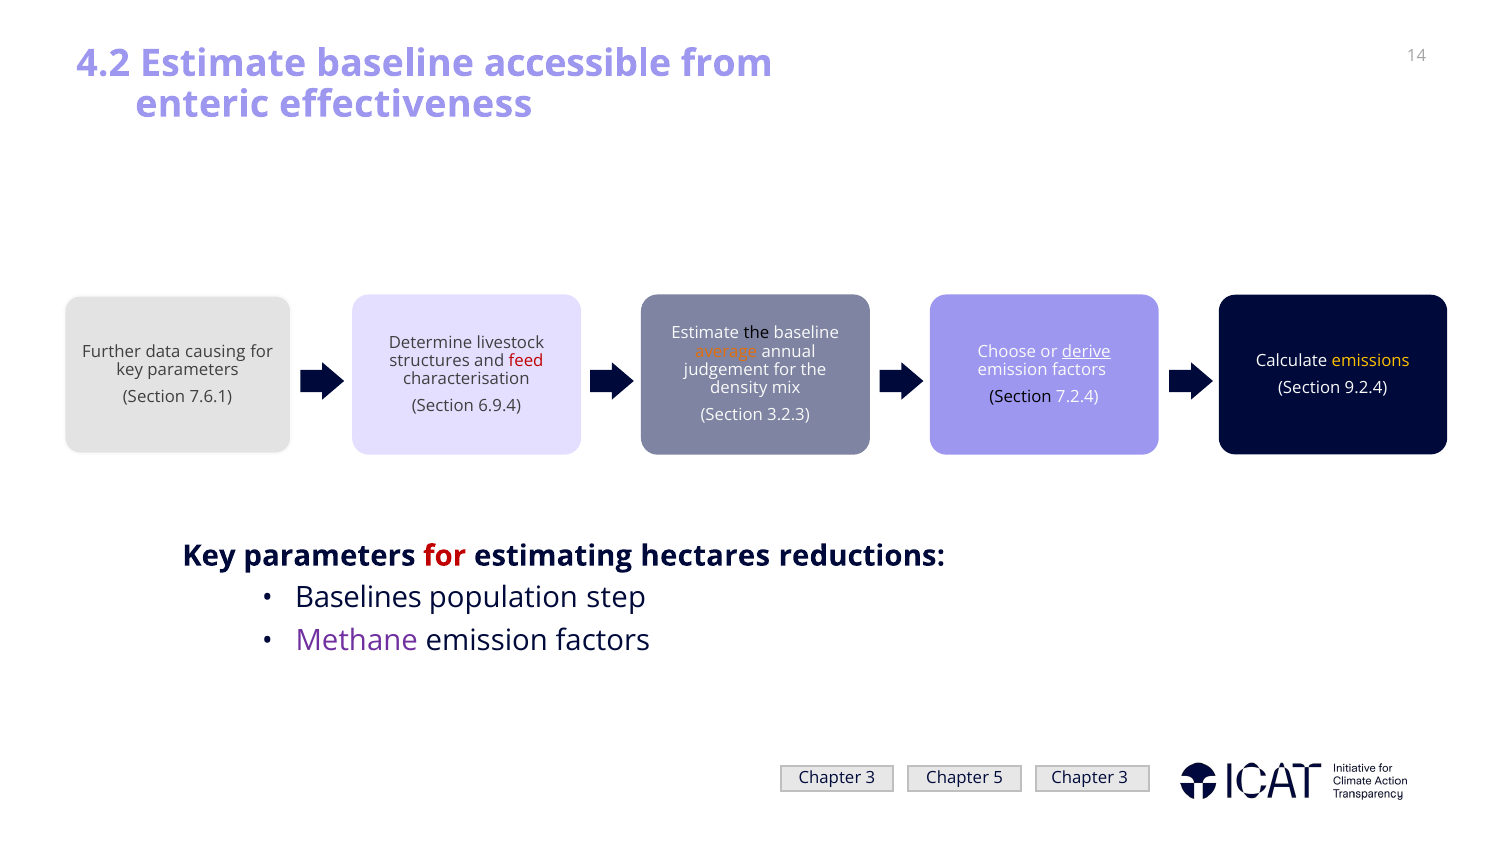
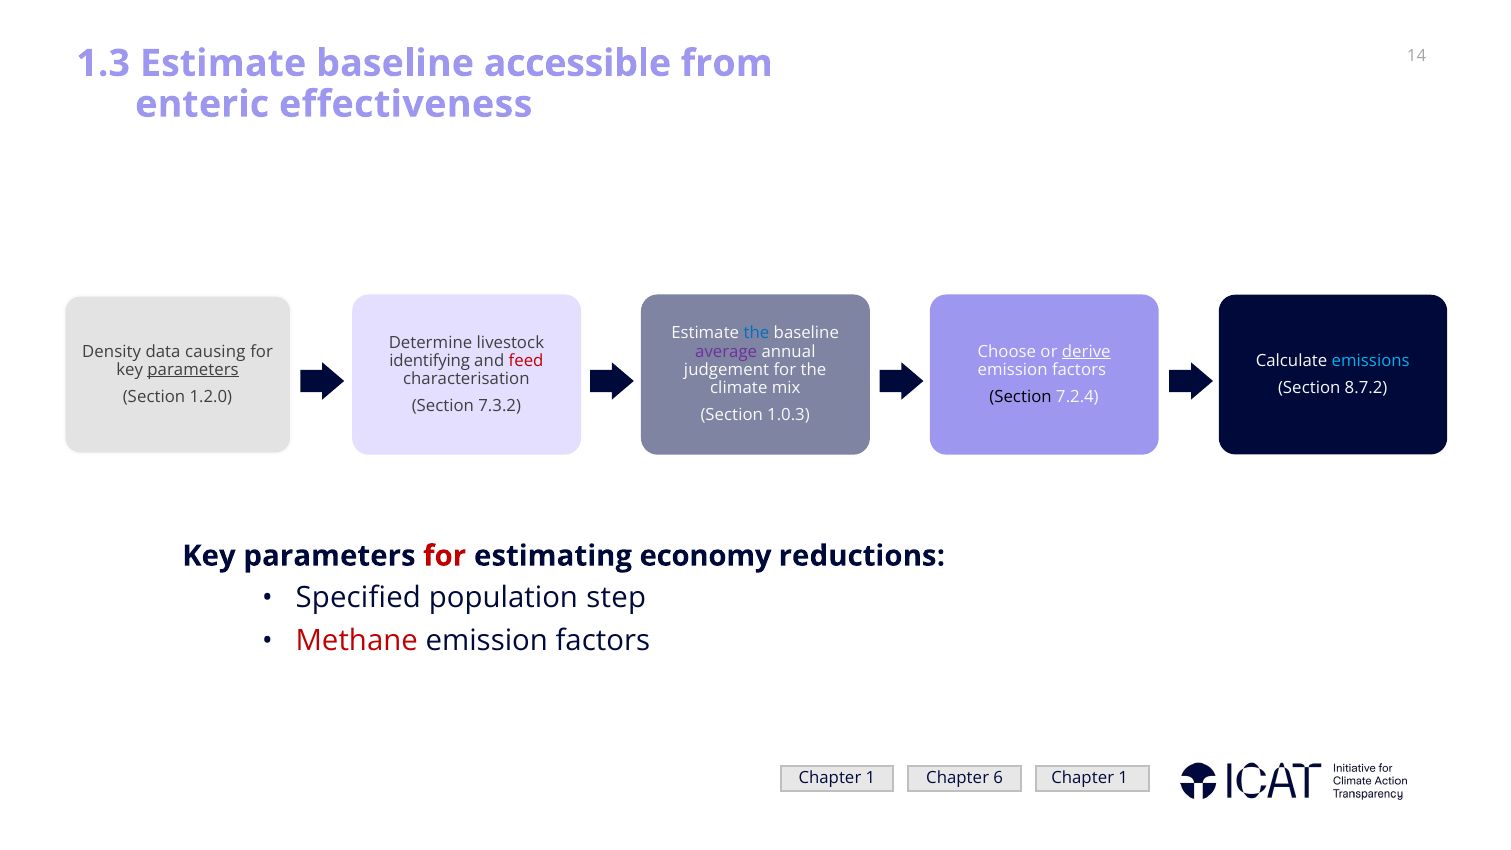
4.2: 4.2 -> 1.3 (103, 63)
the colour: black -> blue (756, 333)
Further: Further -> Density (112, 352)
average colour: orange -> purple (726, 352)
structures: structures -> identifying (430, 361)
emissions colour: yellow -> light blue (1371, 361)
parameters underline: none -> present (193, 370)
density: density -> climate (739, 388)
9.2.4: 9.2.4 -> 8.7.2 (1366, 388)
7.6.1: 7.6.1 -> 1.2.0 (211, 397)
6.9.4: 6.9.4 -> 7.3.2 (500, 406)
3.2.3: 3.2.3 -> 1.0.3 (788, 415)
hectares: hectares -> economy (706, 556)
Baselines: Baselines -> Specified (358, 598)
Methane colour: purple -> red (357, 641)
3: 3 -> 1 (870, 778)
5: 5 -> 6 (998, 778)
3: 3 -> 1 (1123, 778)
